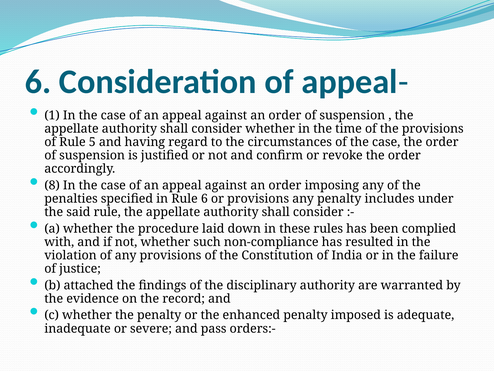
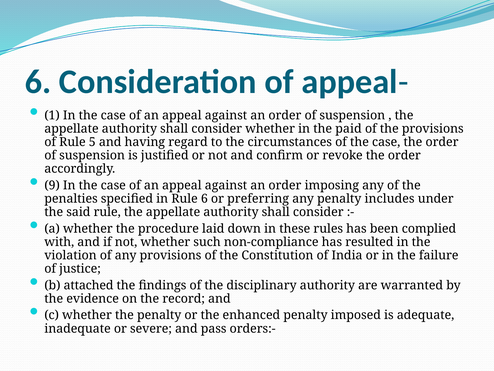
time: time -> paid (348, 129)
8: 8 -> 9 (52, 185)
or provisions: provisions -> preferring (258, 199)
